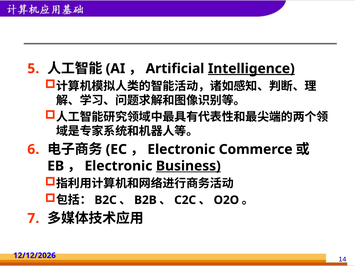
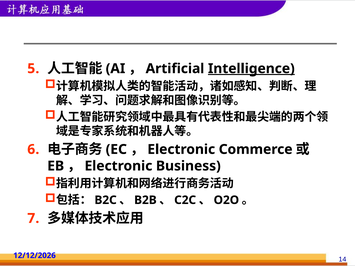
Business underline: present -> none (188, 166)
